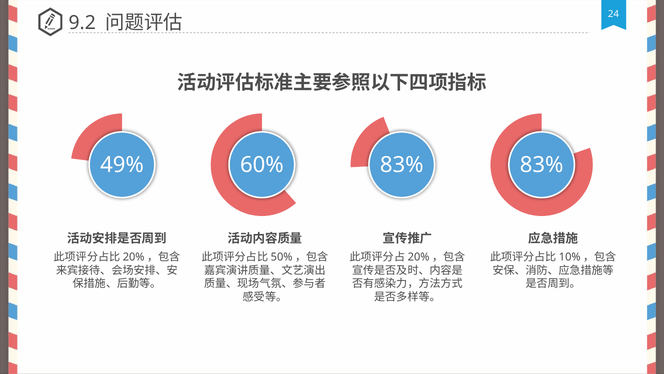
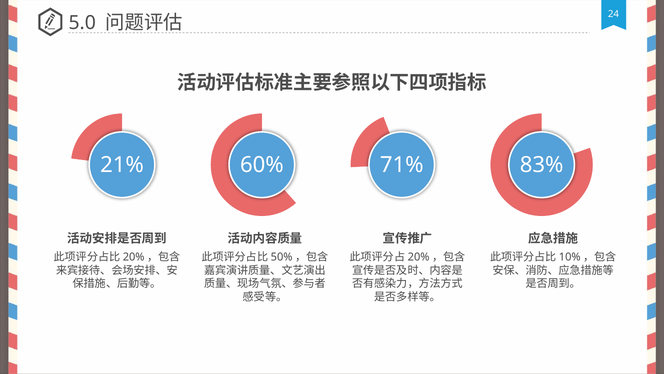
9.2: 9.2 -> 5.0 (82, 23)
49%: 49% -> 21% (122, 165)
60% 83%: 83% -> 71% (402, 165)
